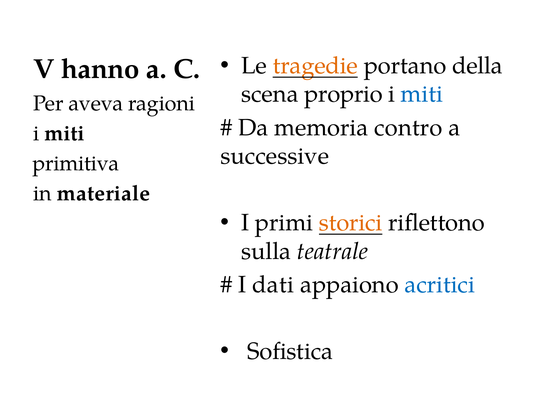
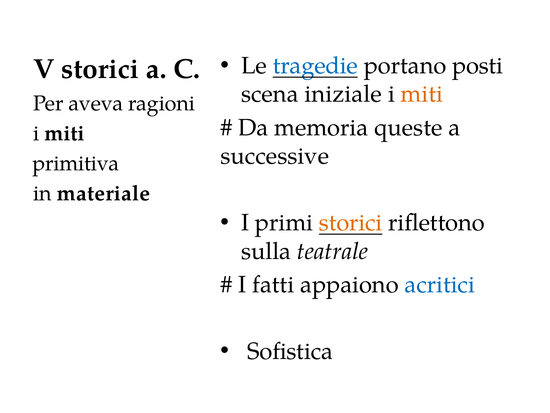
V hanno: hanno -> storici (100, 69)
tragedie colour: orange -> blue (315, 66)
della: della -> posti (477, 66)
proprio: proprio -> iniziale (343, 94)
miti colour: blue -> orange (422, 94)
contro: contro -> queste (408, 127)
dati: dati -> fatti (273, 284)
